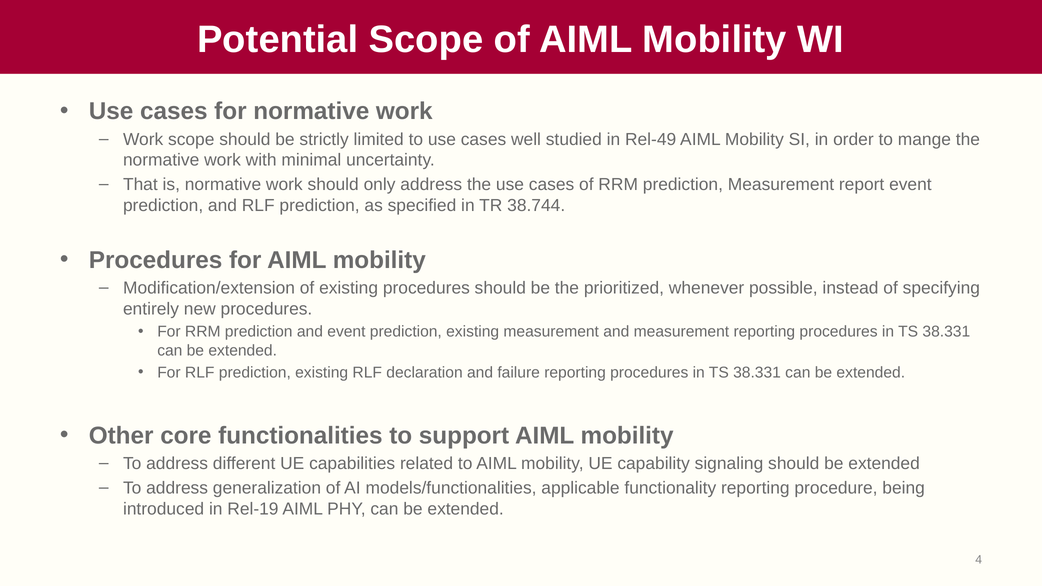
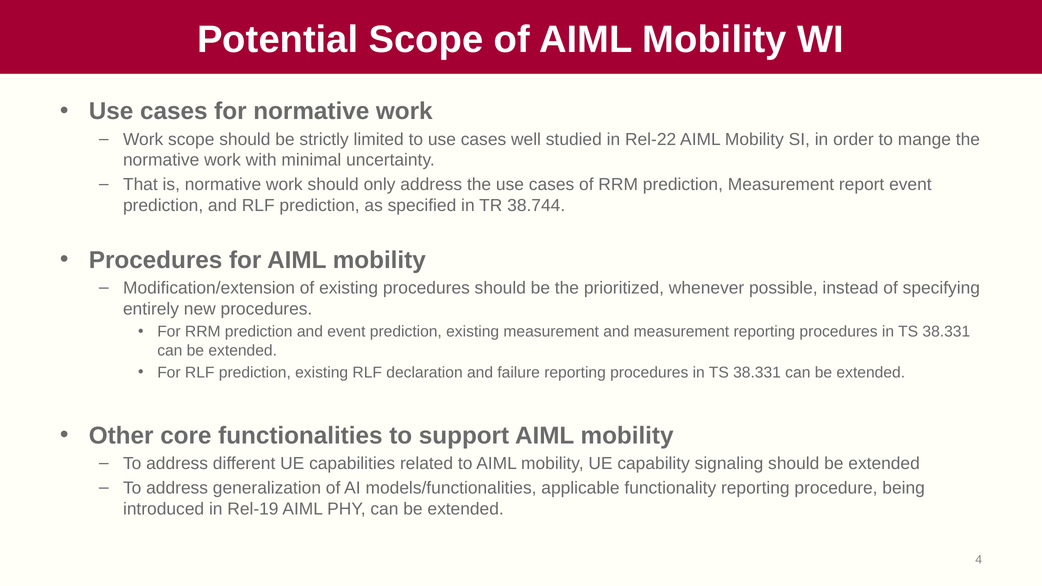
Rel-49: Rel-49 -> Rel-22 (651, 139)
